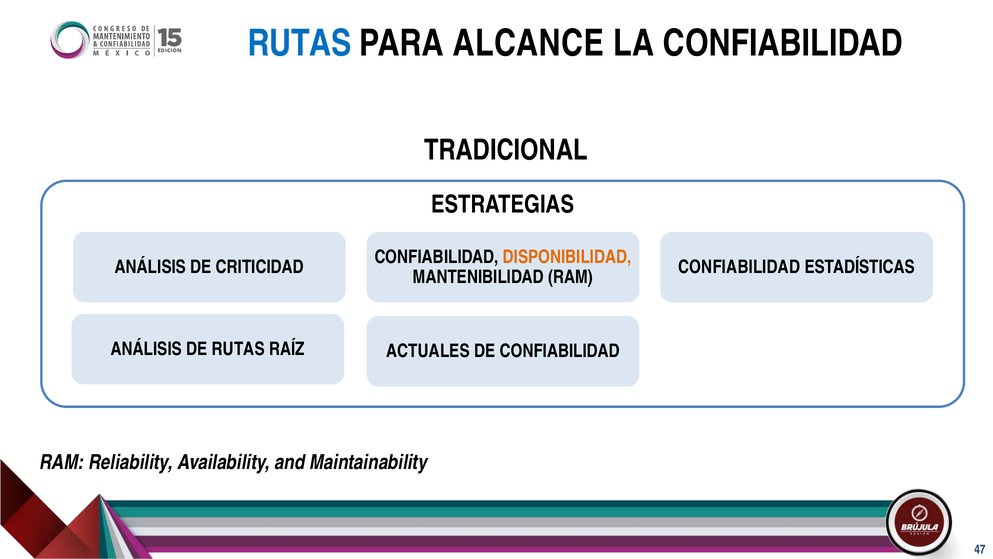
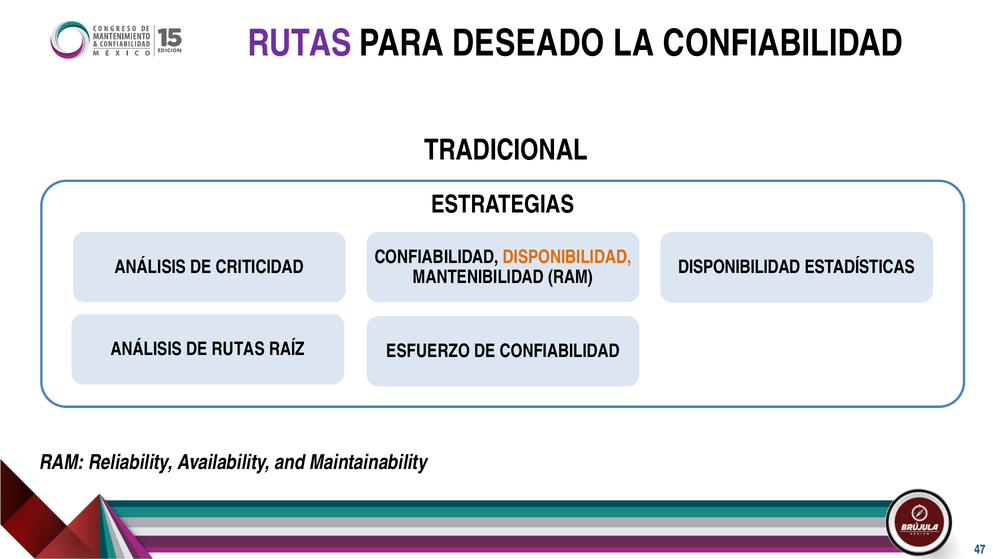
RUTAS colour: blue -> purple (300, 43)
ALCANCE: ALCANCE -> DESEADO (528, 43)
CONFIABILIDAD: CONFIABILIDAD -> DISPONIBILIDAD (739, 267)
ACTUALES: ACTUALES -> ESFUERZO (428, 351)
